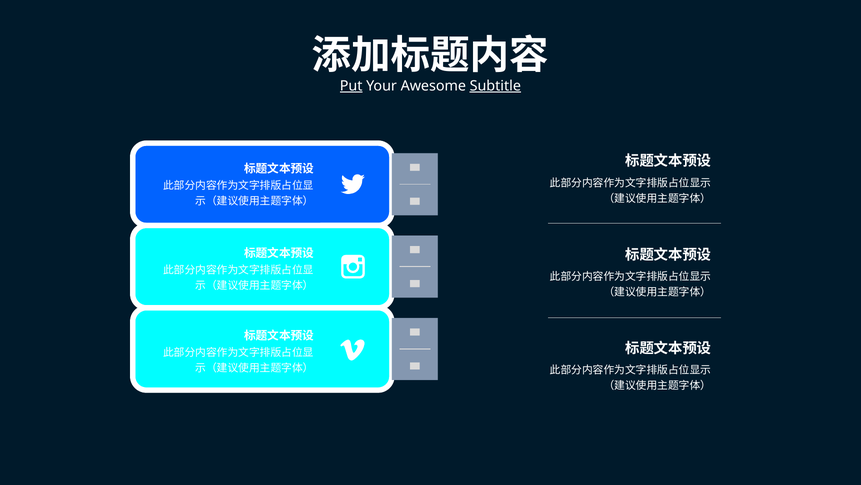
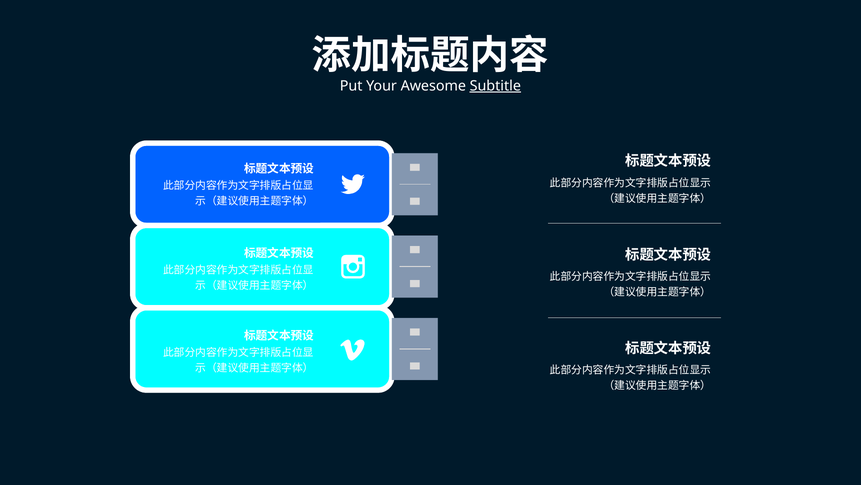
Put underline: present -> none (351, 86)
